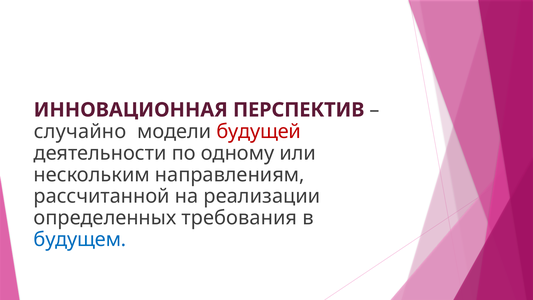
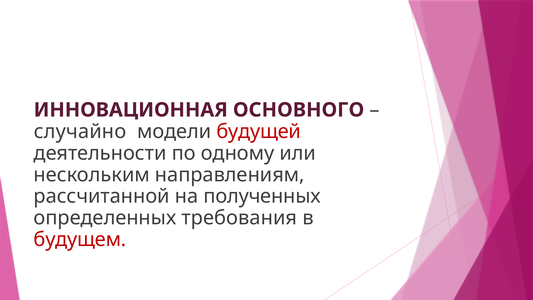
ПЕРСПЕКТИВ: ПЕРСПЕКТИВ -> ОСНОВНОГО (299, 110)
реализации: реализации -> полученных (262, 196)
будущем colour: blue -> red (80, 239)
